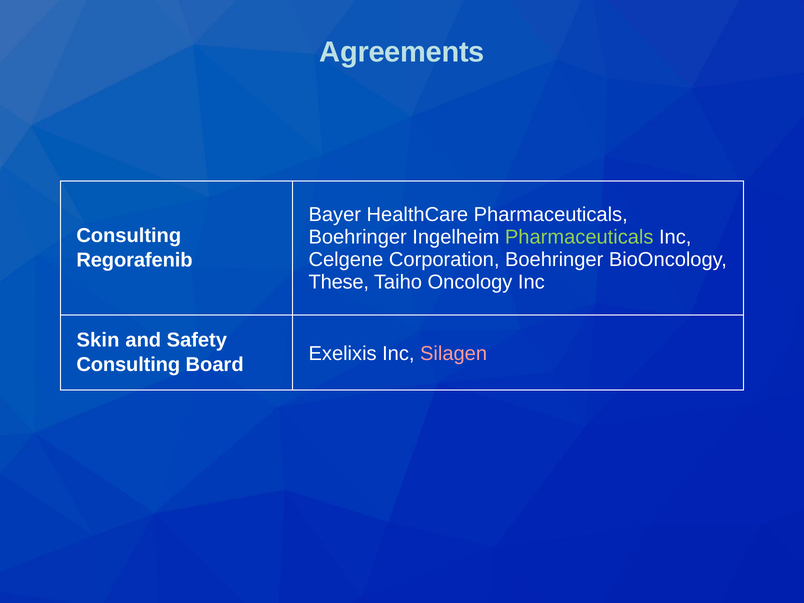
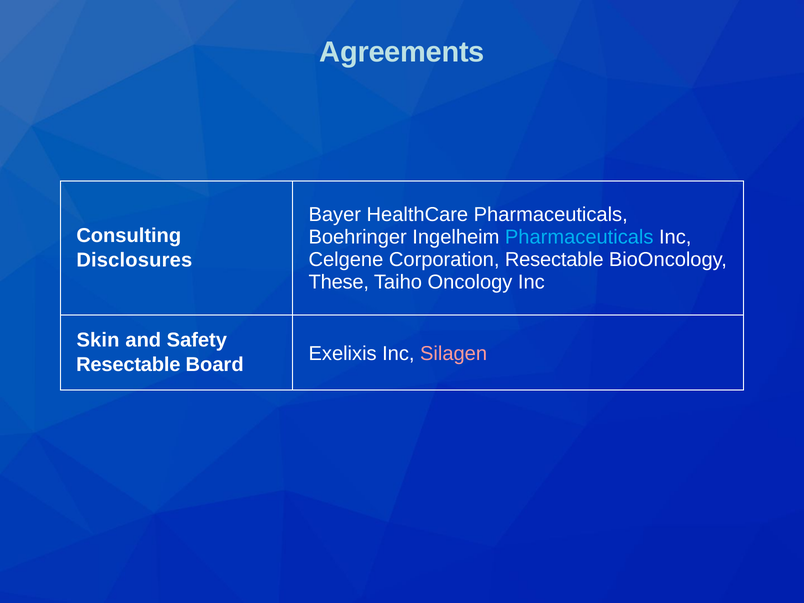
Pharmaceuticals colour: light green -> light blue (579, 237)
Corporation Boehringer: Boehringer -> Resectable (554, 259)
Regorafenib: Regorafenib -> Disclosures (134, 260)
Consulting: Consulting -> Resectable (128, 365)
